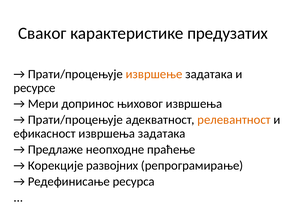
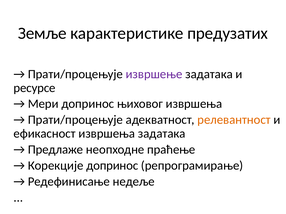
Сваког: Сваког -> Земље (42, 33)
извршење colour: orange -> purple (154, 74)
Корекције развојних: развојних -> допринос (112, 166)
ресурса: ресурса -> недеље (134, 182)
